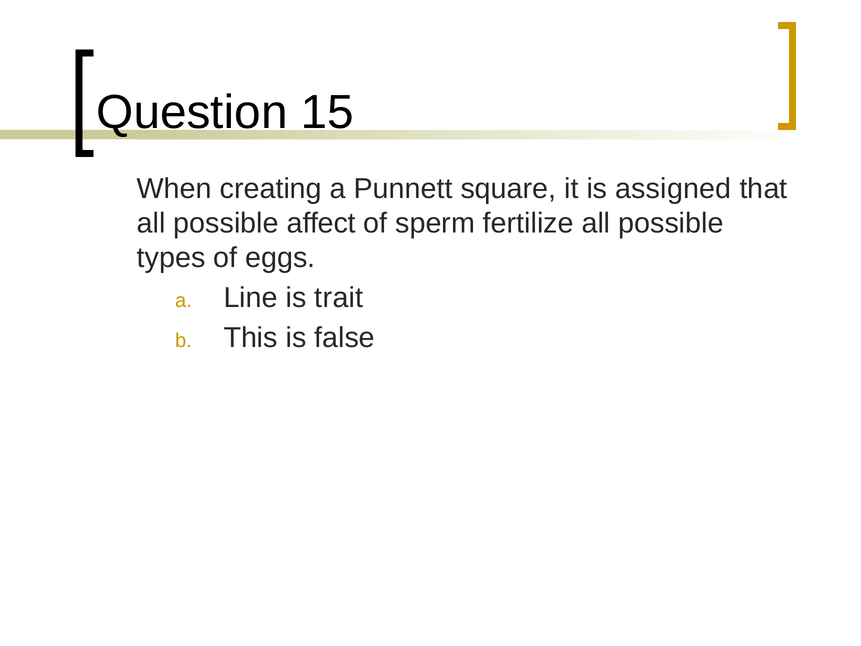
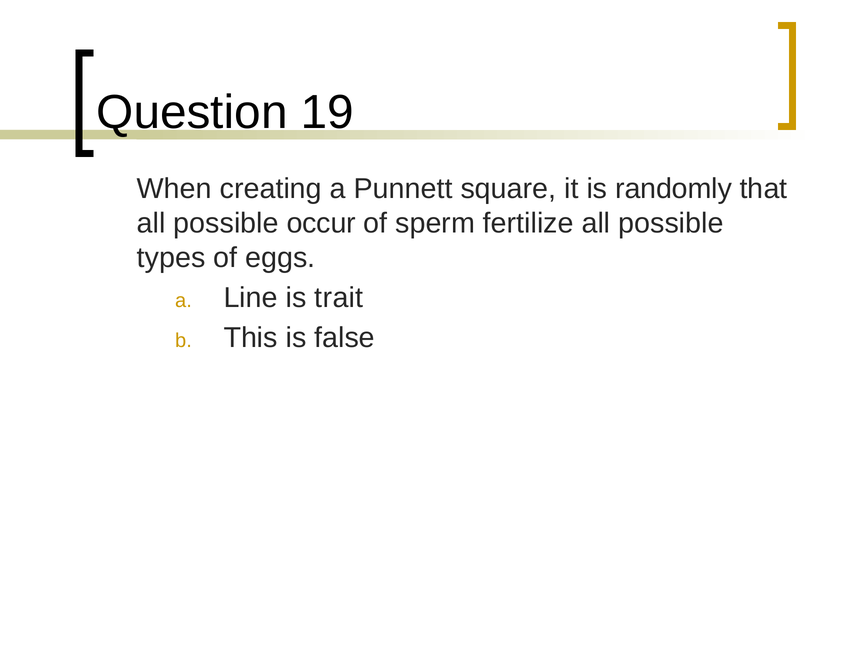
15: 15 -> 19 (327, 112)
assigned: assigned -> randomly (674, 189)
affect: affect -> occur (321, 223)
